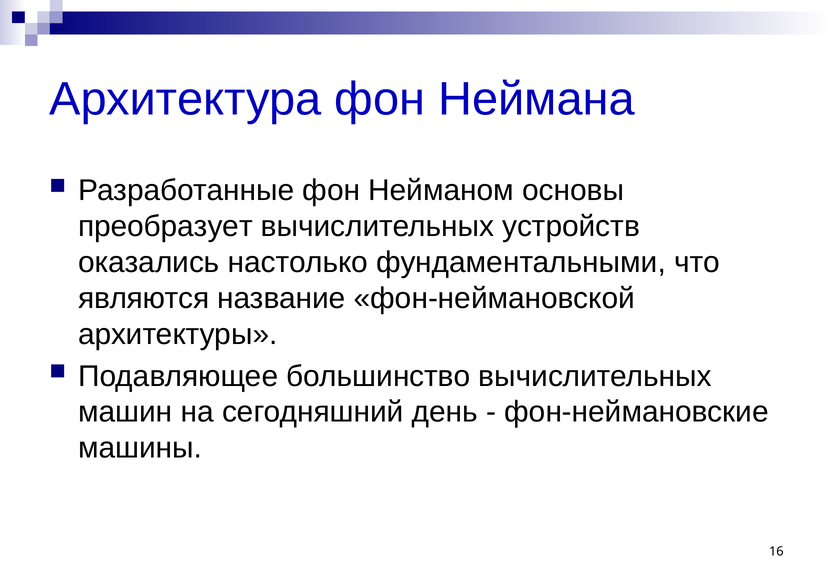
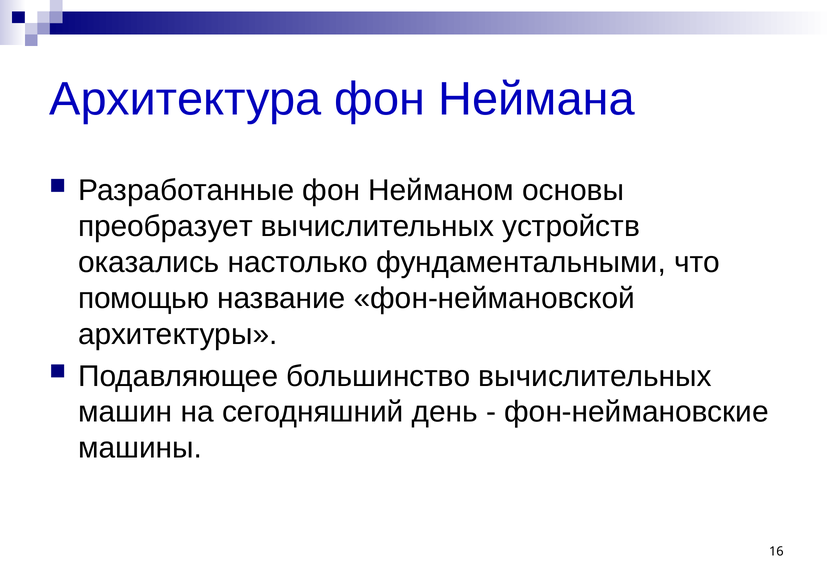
являются: являются -> помощью (144, 298)
